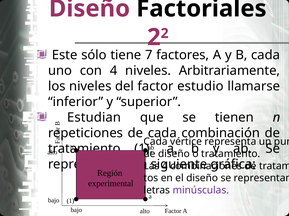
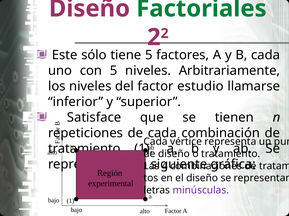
Factoriales colour: black -> green (201, 9)
tiene 7: 7 -> 5 (149, 55)
con 4: 4 -> 5 (114, 71)
Estudian: Estudian -> Satisface (94, 118)
